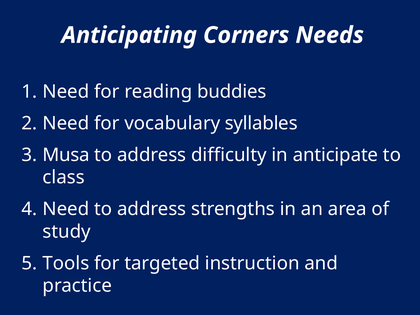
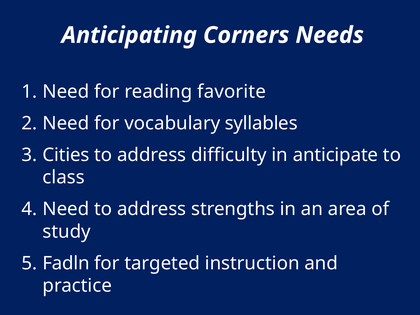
buddies: buddies -> favorite (232, 92)
Musa: Musa -> Cities (66, 155)
Tools: Tools -> Fadln (66, 263)
